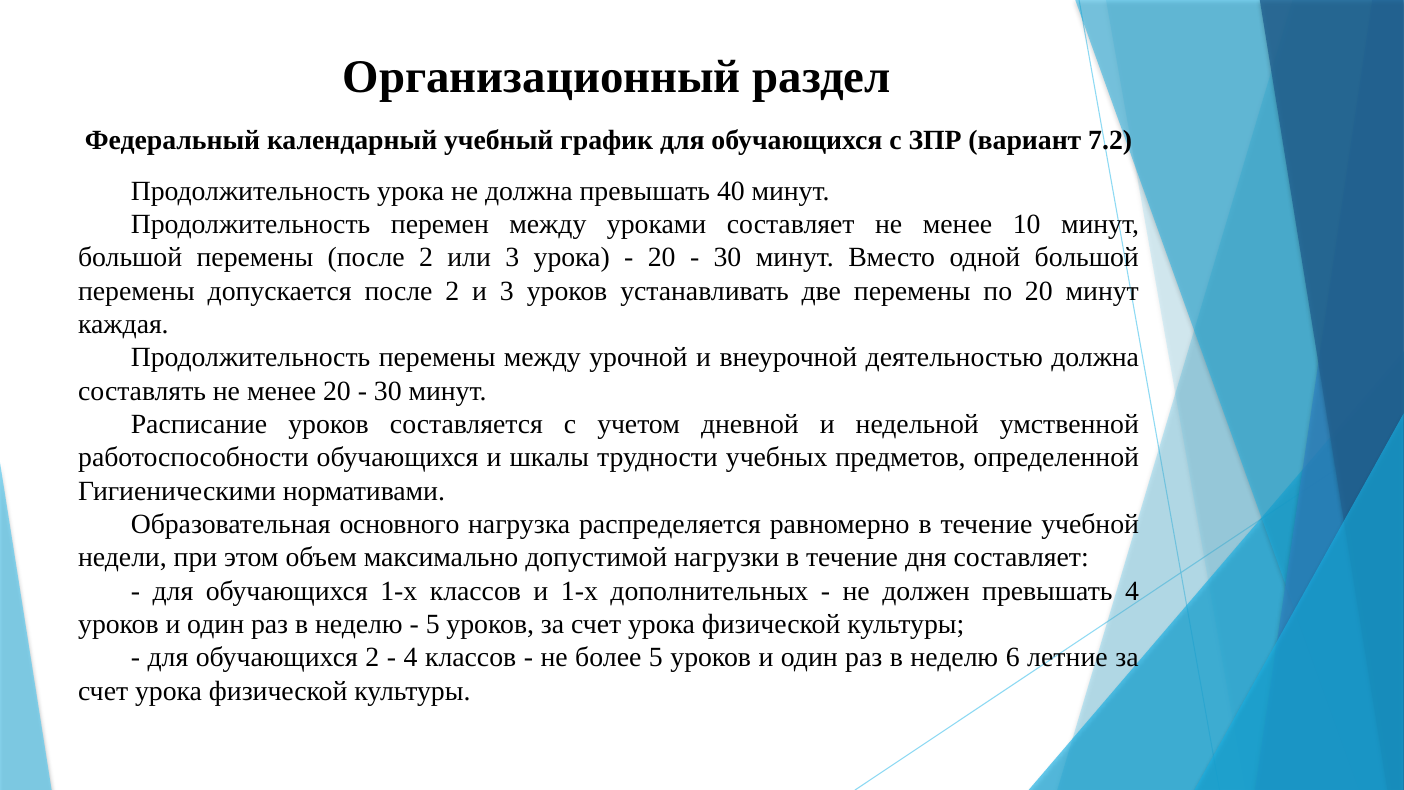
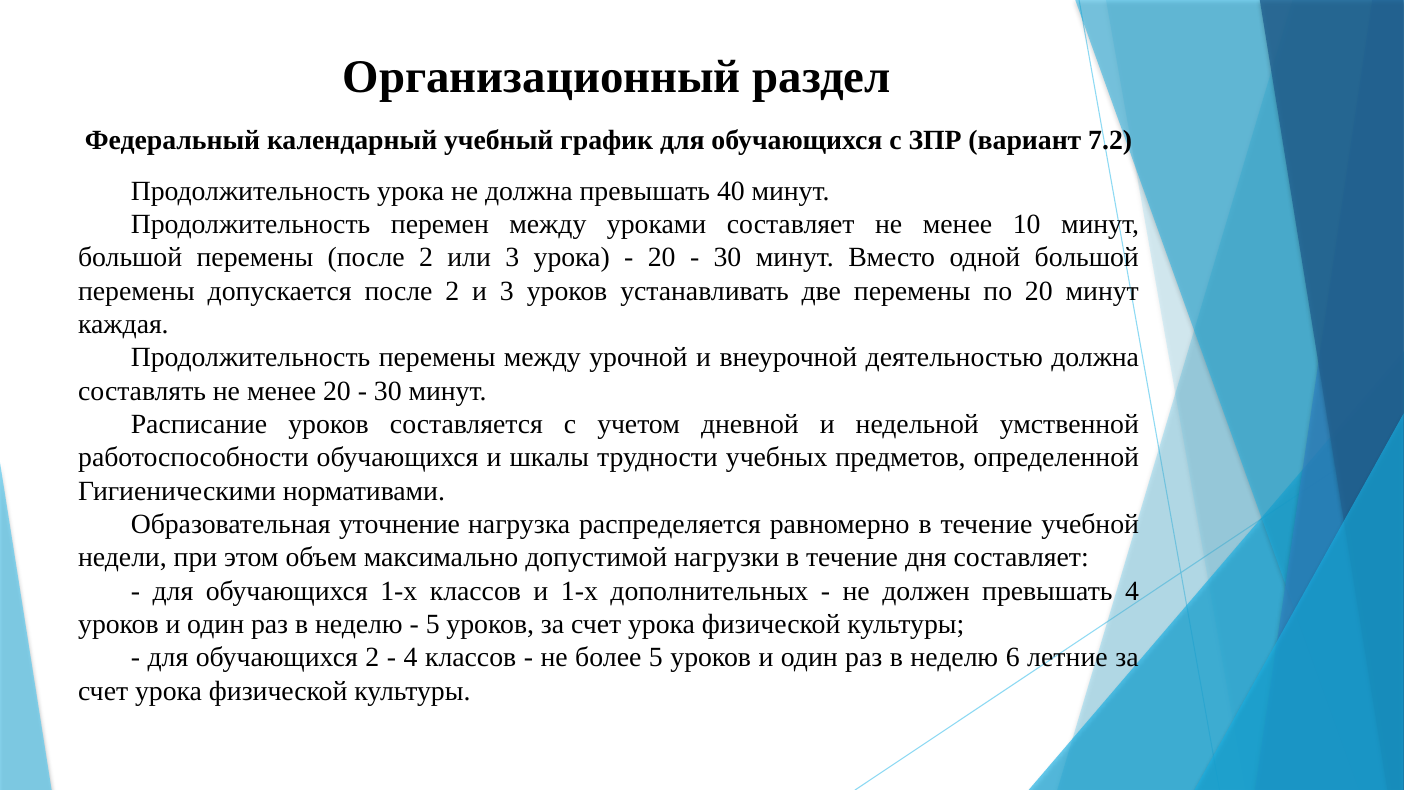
основного: основного -> уточнение (400, 524)
